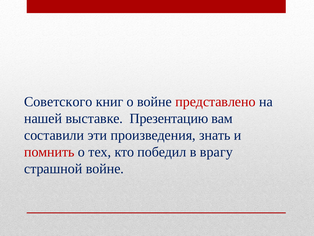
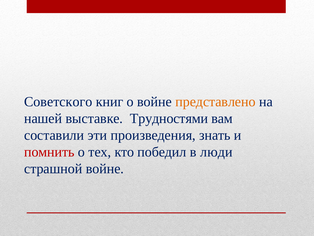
представлено colour: red -> orange (215, 101)
Презентацию: Презентацию -> Трудностями (169, 118)
врагу: врагу -> люди (216, 152)
